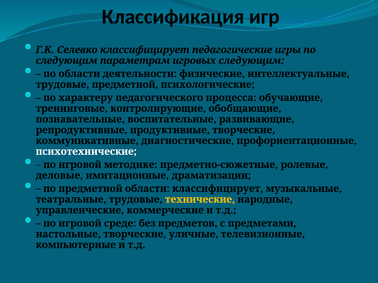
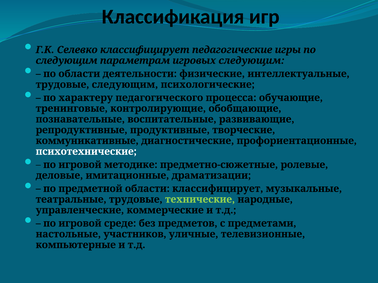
трудовые предметной: предметной -> следующим (125, 85)
технические colour: yellow -> light green (200, 200)
настольные творческие: творческие -> участников (135, 234)
